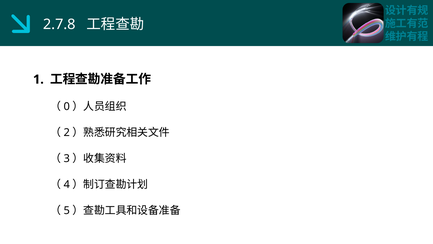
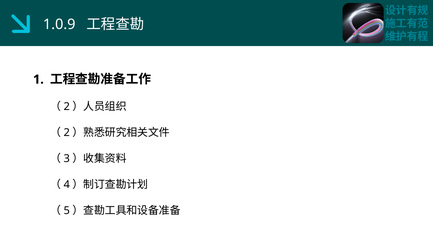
2.7.8: 2.7.8 -> 1.0.9 (59, 24)
0: 0 -> 2 (67, 106)
